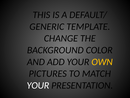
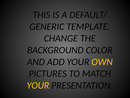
YOUR colour: white -> yellow (38, 85)
